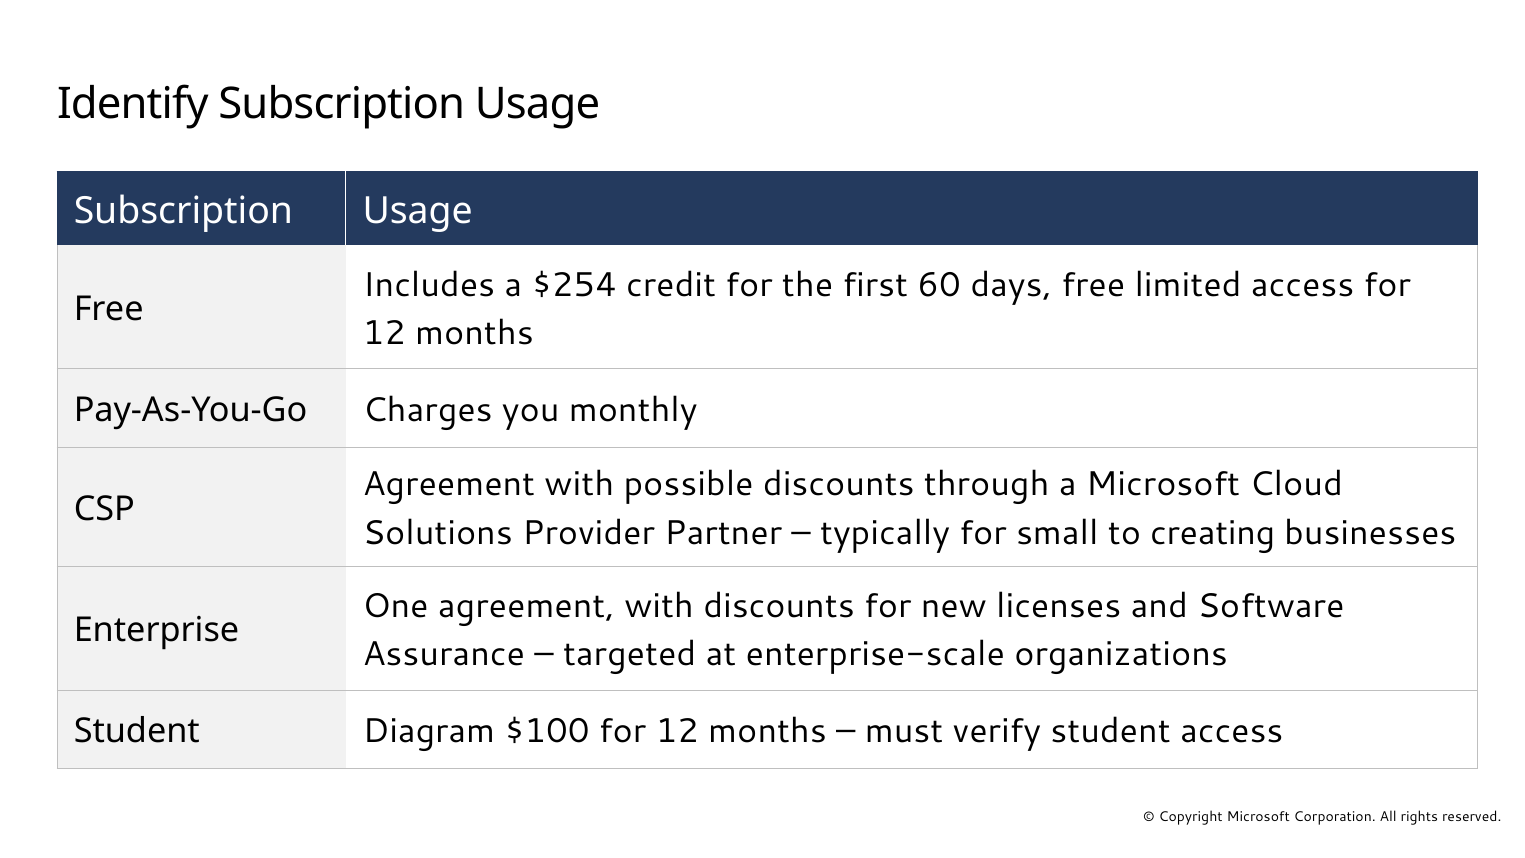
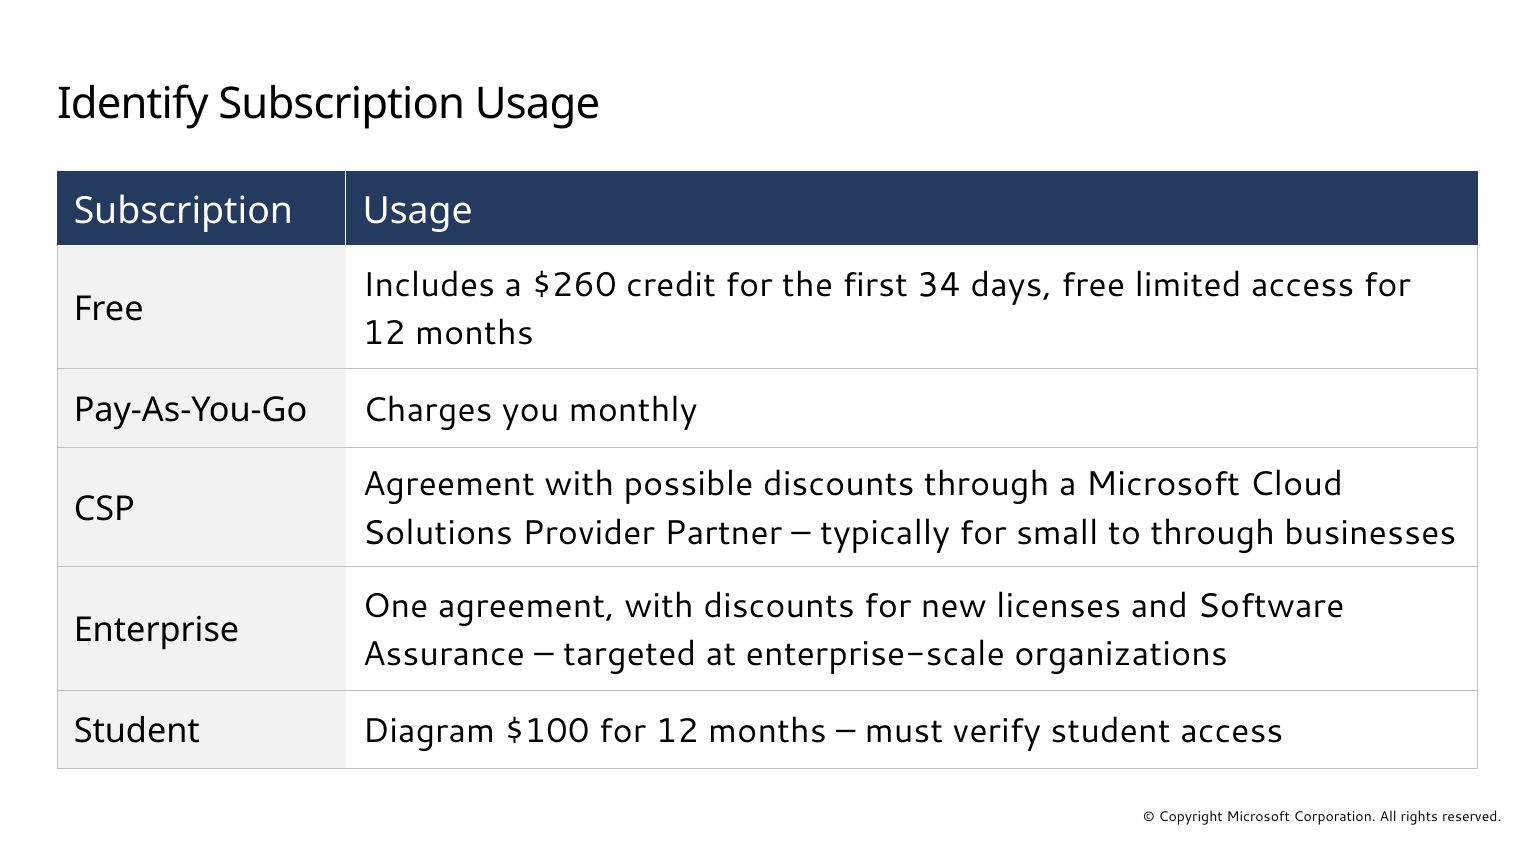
$254: $254 -> $260 (574, 285)
60: 60 -> 34 (939, 285)
to creating: creating -> through (1213, 533)
